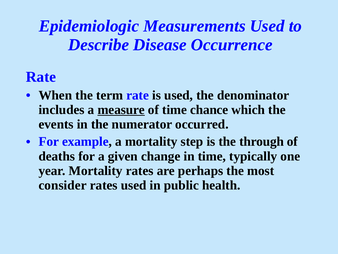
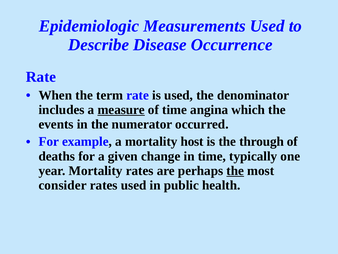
chance: chance -> angina (209, 110)
step: step -> host (192, 141)
the underline: none -> present (235, 170)
